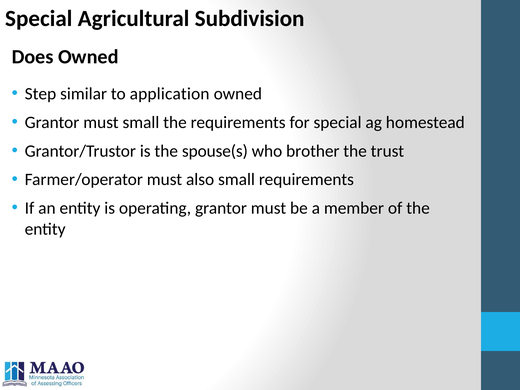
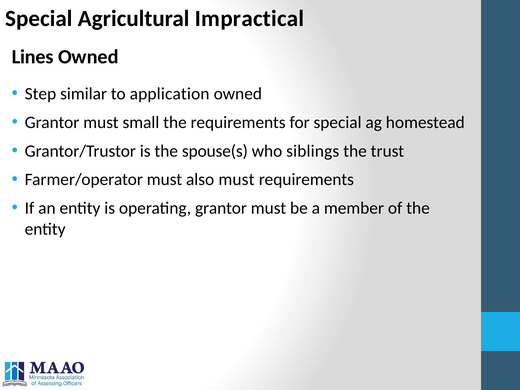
Subdivision: Subdivision -> Impractical (250, 19)
Does: Does -> Lines (33, 57)
brother: brother -> siblings (313, 151)
also small: small -> must (236, 180)
